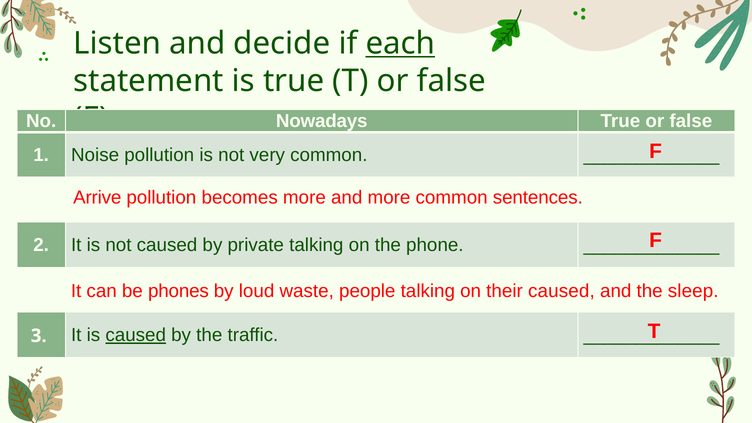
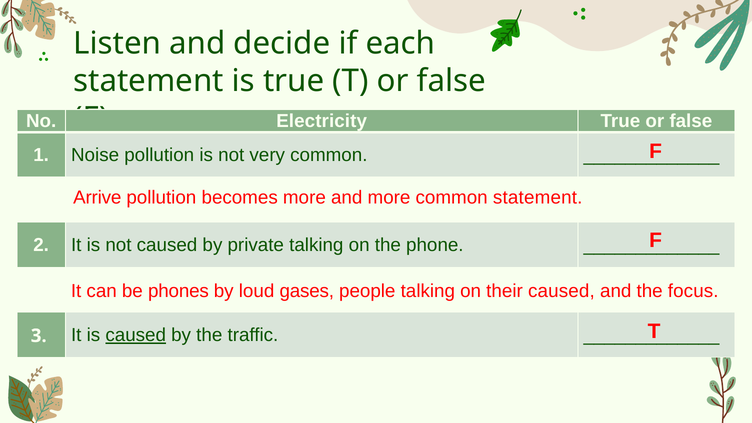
each underline: present -> none (400, 43)
Nowadays: Nowadays -> Electricity (322, 121)
common sentences: sentences -> statement (538, 197)
waste: waste -> gases (307, 291)
sleep: sleep -> focus (693, 291)
